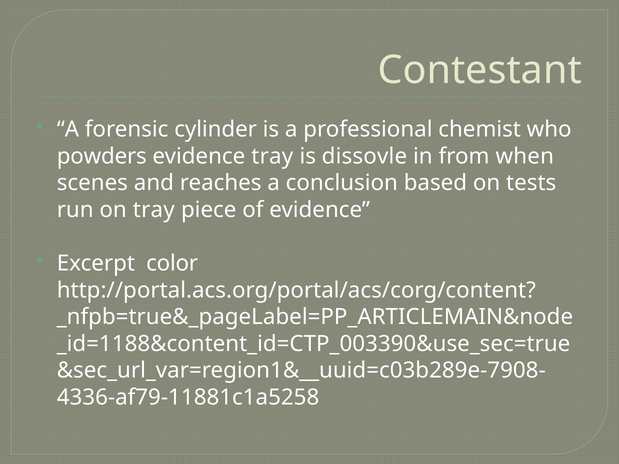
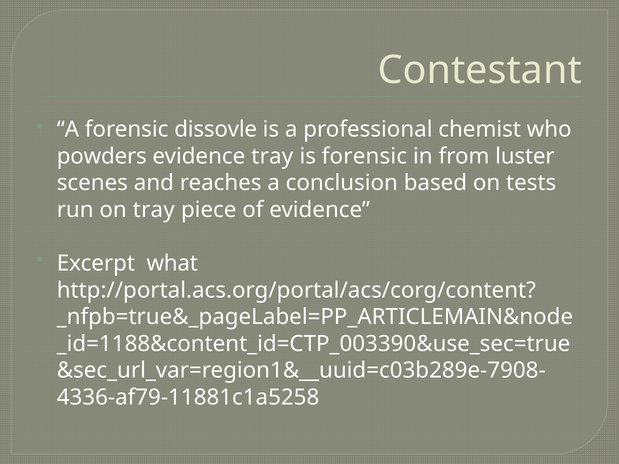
cylinder: cylinder -> dissovle (216, 129)
is dissovle: dissovle -> forensic (364, 156)
when: when -> luster (525, 156)
color: color -> what (172, 263)
